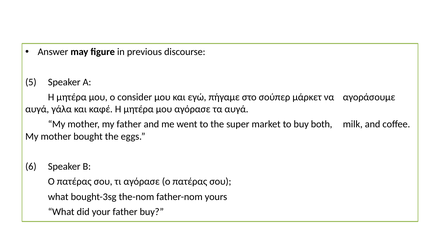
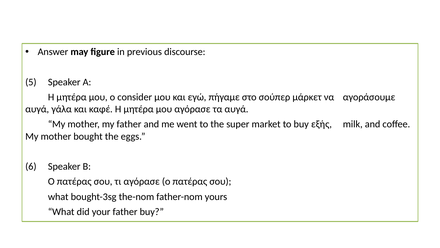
both: both -> εξής (321, 124)
